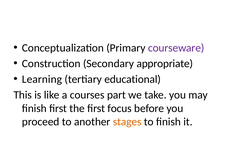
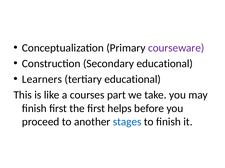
Secondary appropriate: appropriate -> educational (165, 64)
Learning: Learning -> Learners (42, 80)
focus: focus -> helps (120, 109)
stages colour: orange -> blue (127, 122)
